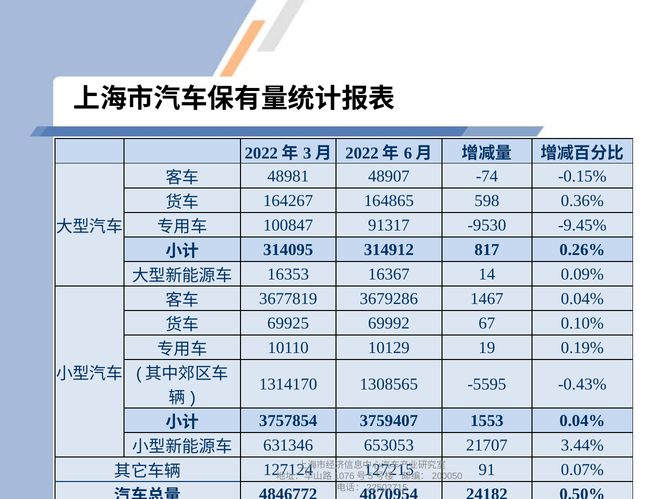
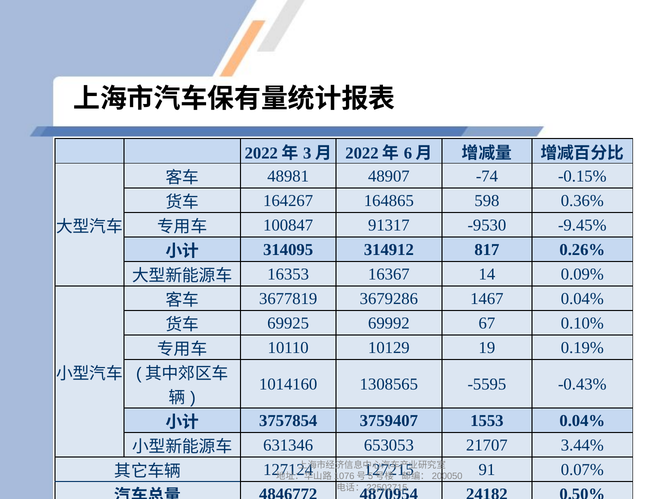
1314170: 1314170 -> 1014160 (288, 385)
